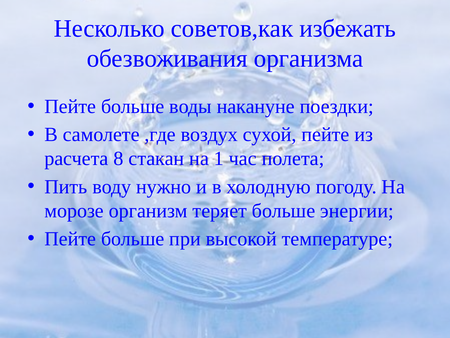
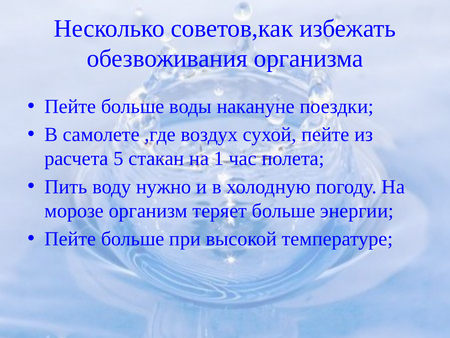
8: 8 -> 5 (119, 158)
